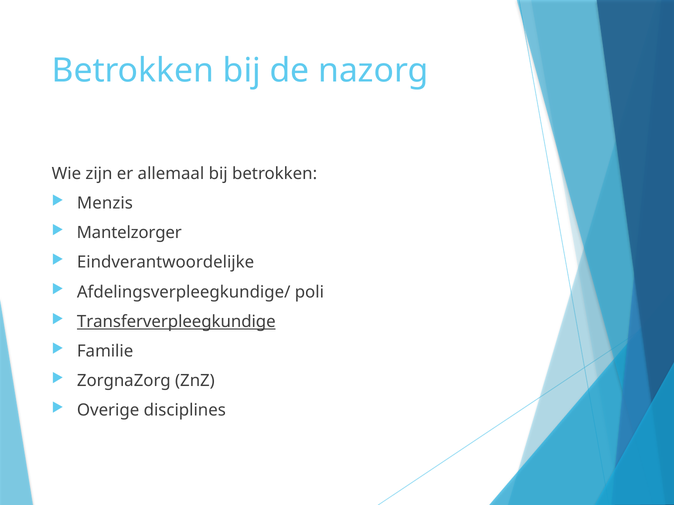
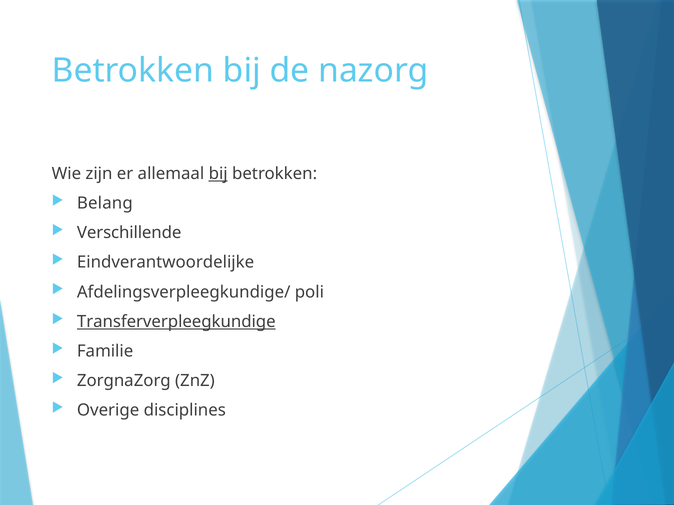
bij underline: none -> present (218, 174)
Menzis: Menzis -> Belang (105, 204)
Mantelzorger: Mantelzorger -> Verschillende (129, 233)
